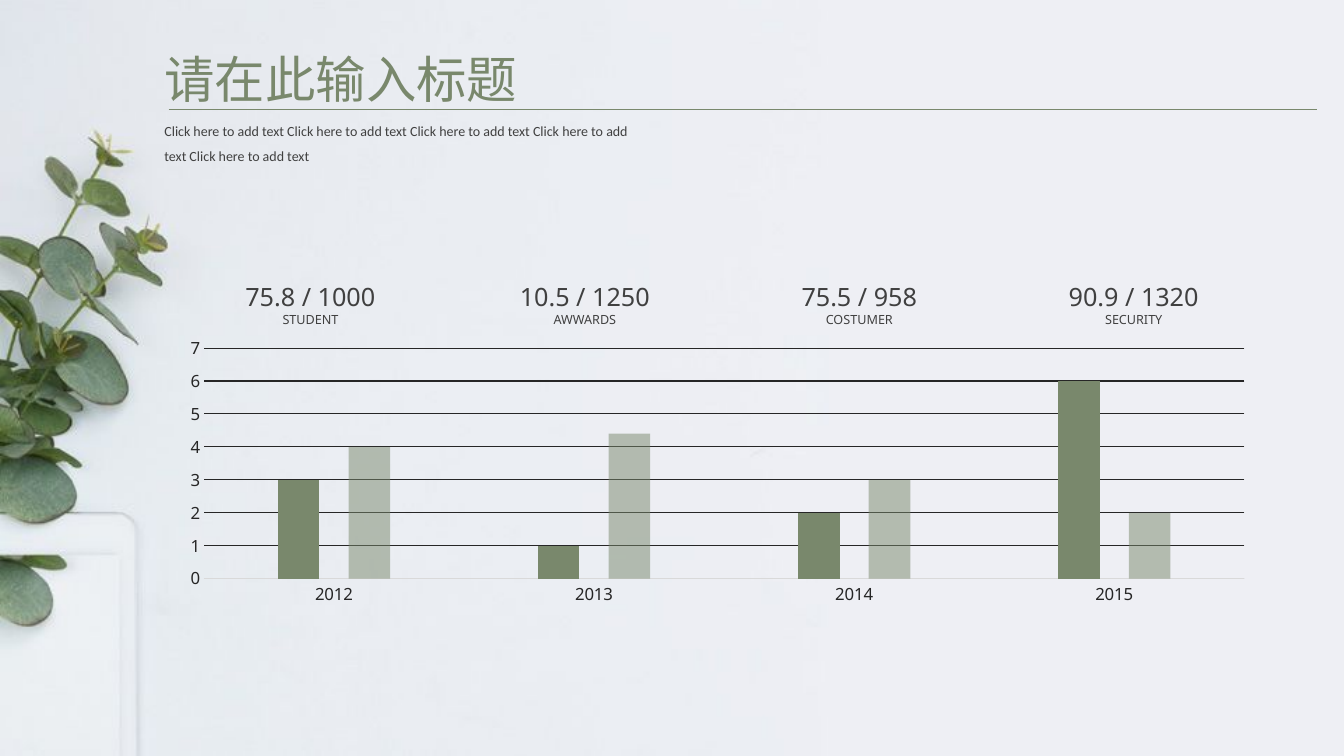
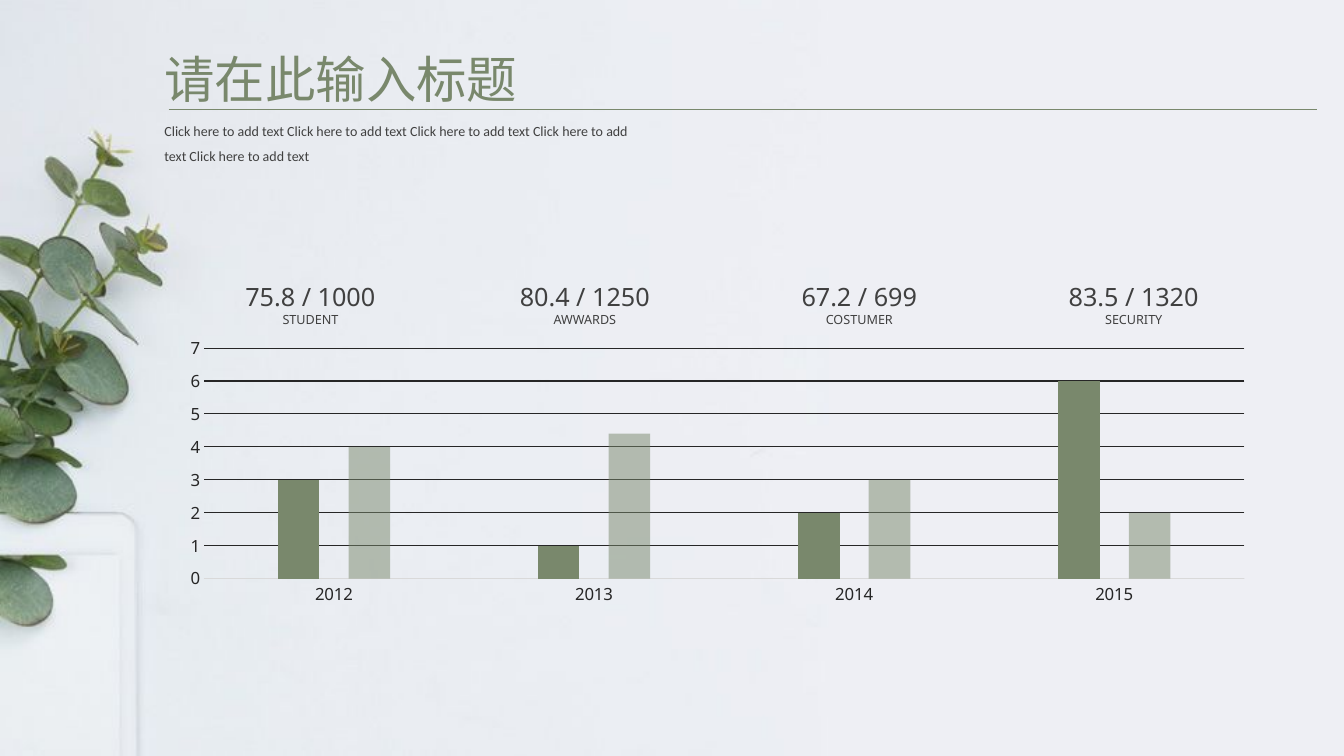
10.5: 10.5 -> 80.4 (545, 298)
75.5: 75.5 -> 67.2 (826, 298)
958: 958 -> 699 (895, 298)
90.9: 90.9 -> 83.5 (1094, 298)
